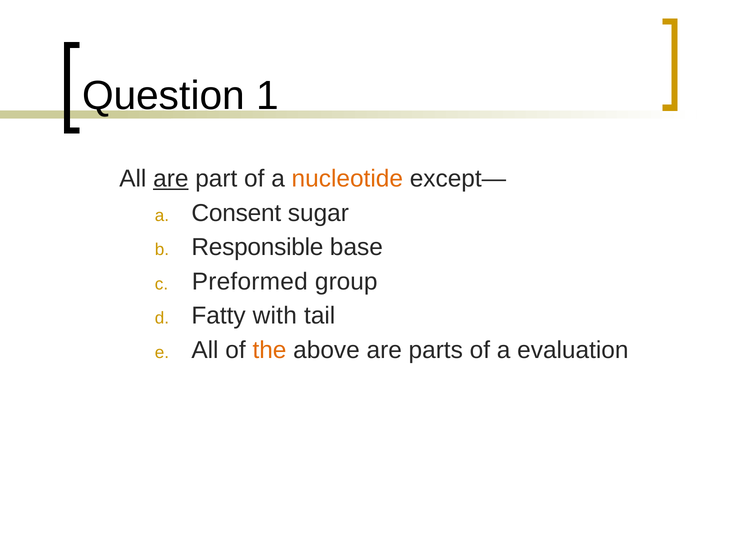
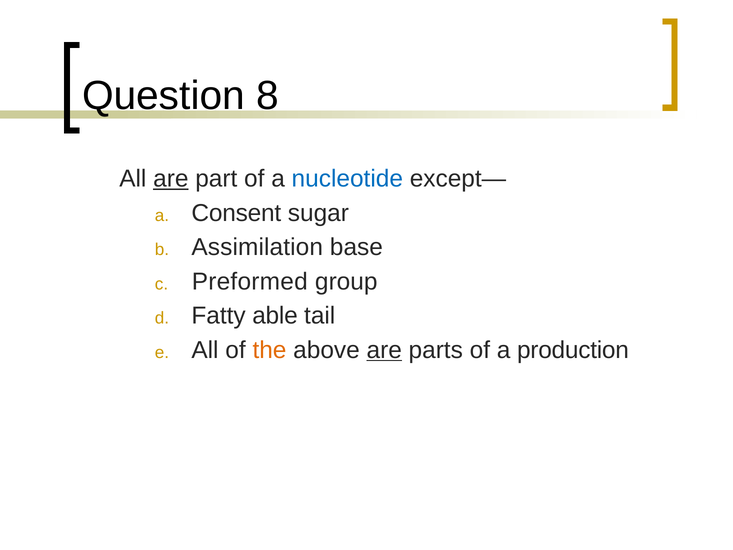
1: 1 -> 8 (267, 96)
nucleotide colour: orange -> blue (347, 179)
Responsible: Responsible -> Assimilation (257, 247)
with: with -> able (275, 316)
are underline: none -> present (384, 350)
evaluation: evaluation -> production (573, 350)
